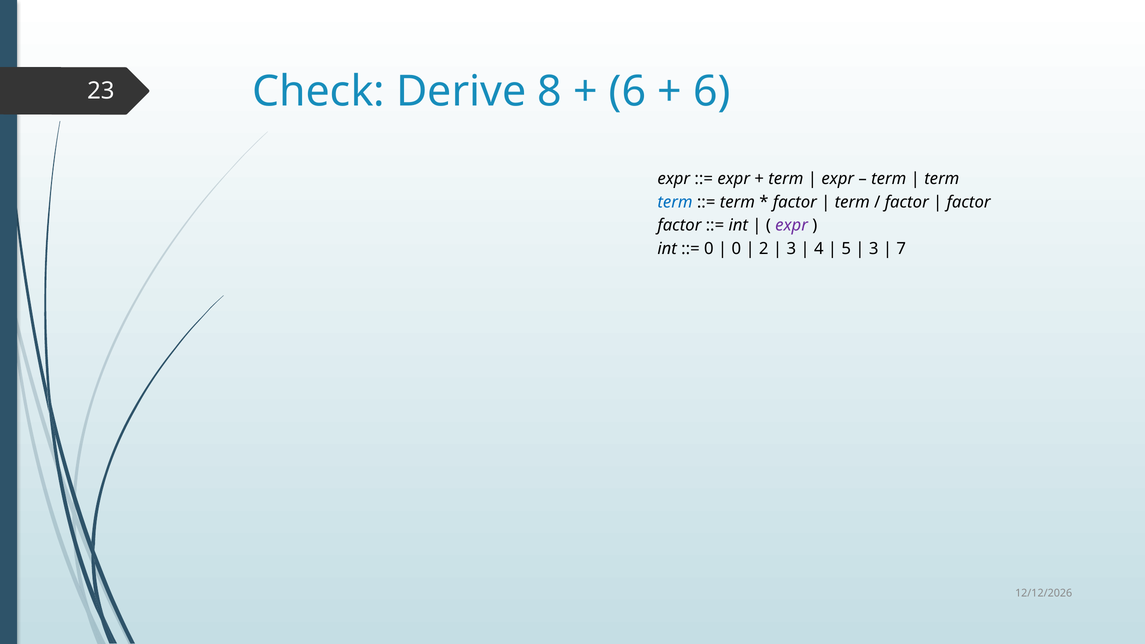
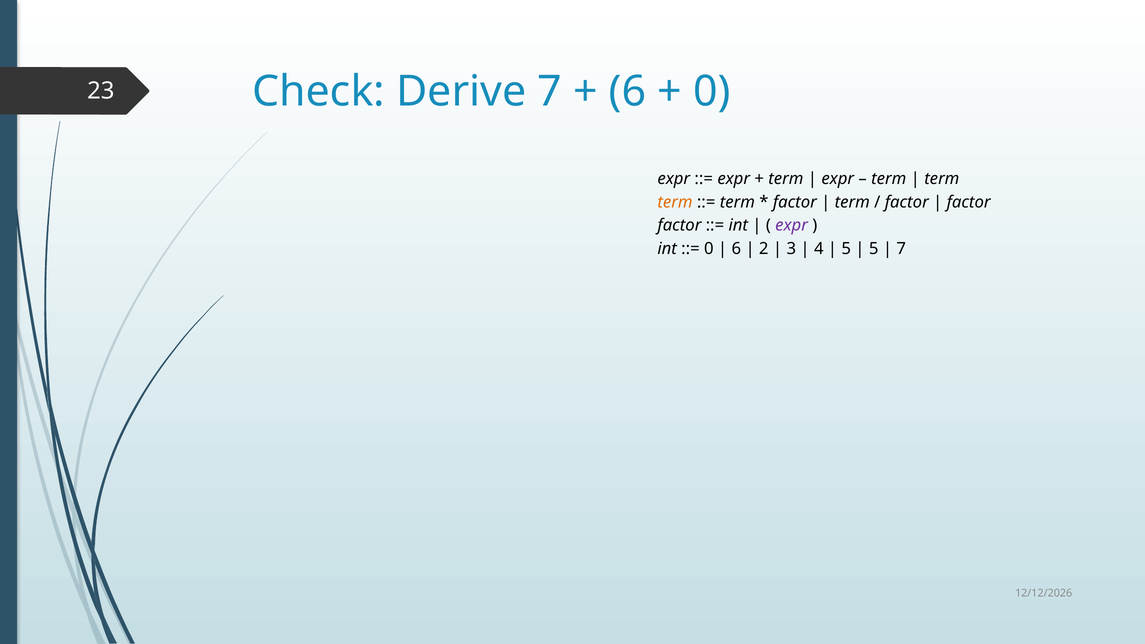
Derive 8: 8 -> 7 (550, 92)
6: 6 -> 0 (712, 92)
term colour: blue -> orange (675, 202)
0: 0 -> 6 (736, 249)
3: 3 -> 5 (874, 249)
